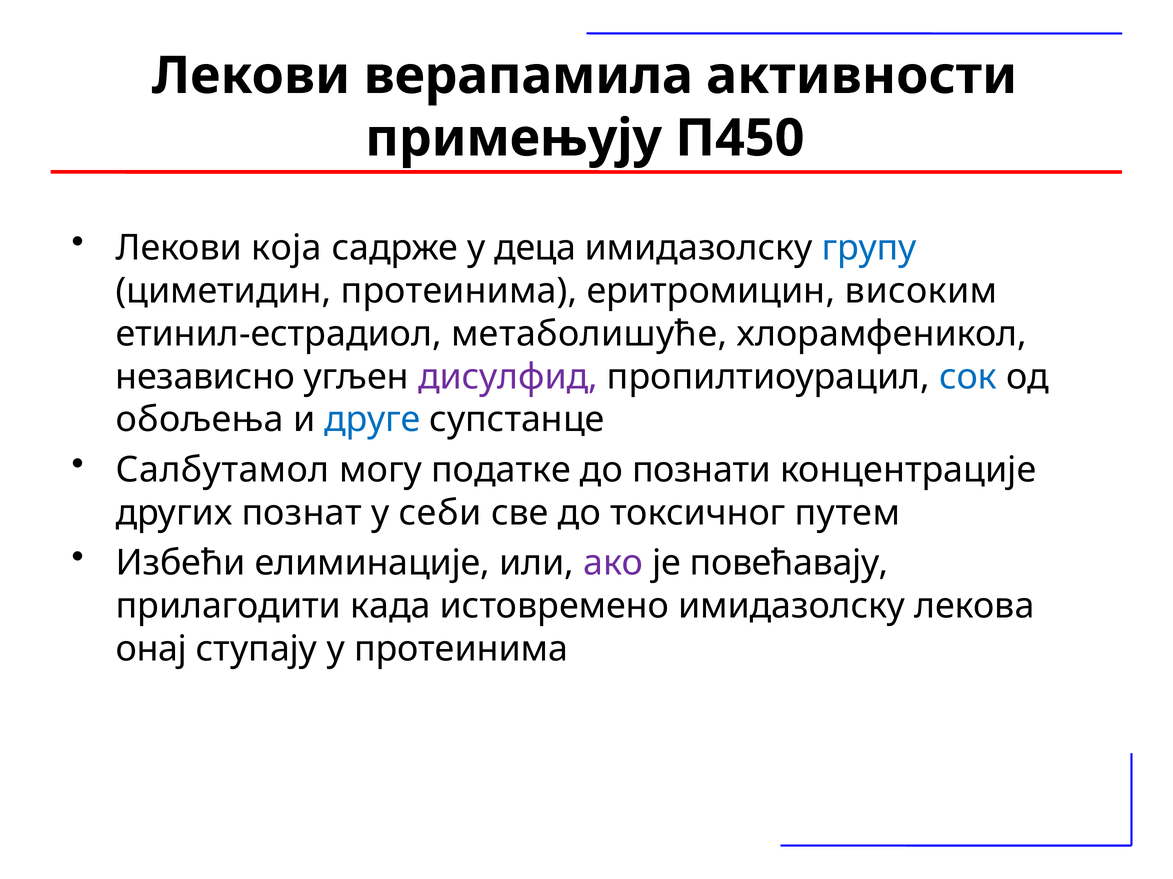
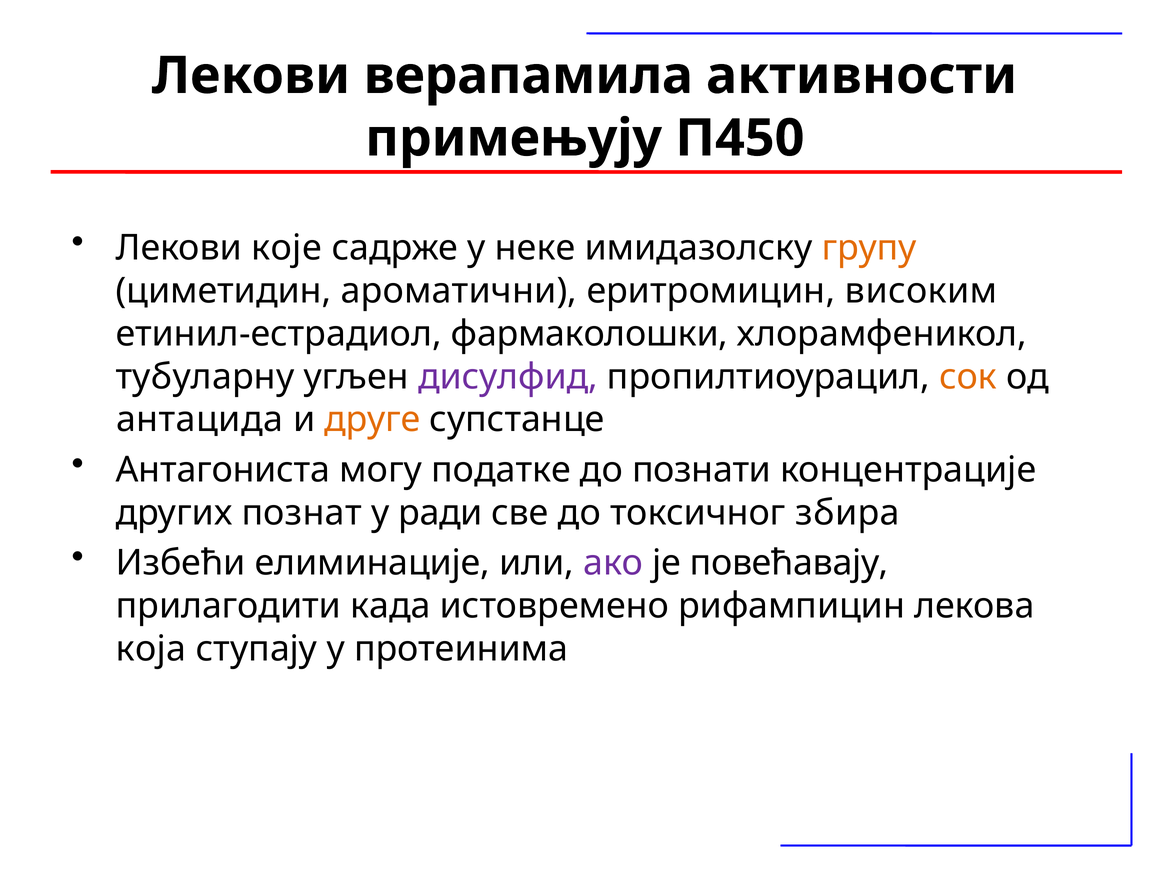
која: која -> које (287, 248)
деца: деца -> неке (535, 248)
групу colour: blue -> orange (869, 248)
циметидин протеинима: протеинима -> ароматични (459, 291)
метаболишуће: метаболишуће -> фармаколошки (590, 334)
независно: независно -> тубуларну (205, 377)
сок colour: blue -> orange (968, 377)
обољења: обољења -> антацида (200, 420)
друге colour: blue -> orange (372, 420)
Салбутамол: Салбутамол -> Антагониста (223, 470)
себи: себи -> ради (440, 513)
путем: путем -> збира (847, 513)
истовремено имидазолску: имидазолску -> рифампицин (792, 606)
онај: онај -> која (151, 649)
